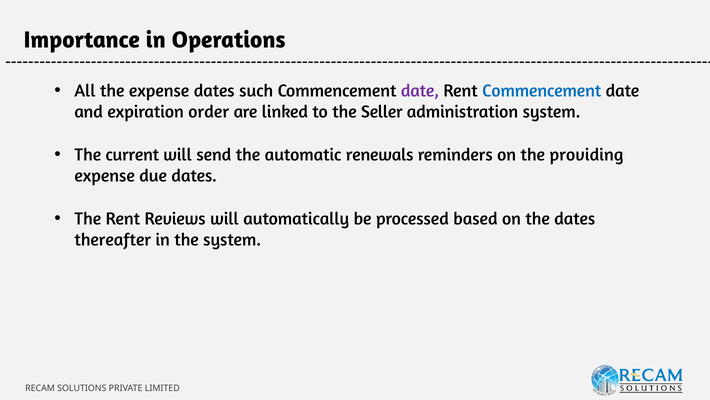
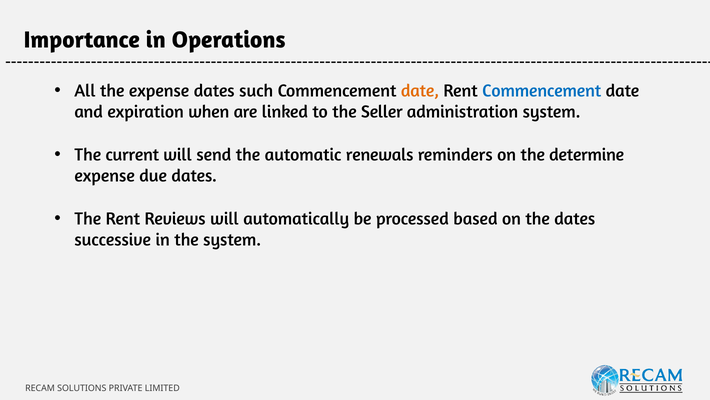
date colour: purple -> orange (420, 91)
order: order -> when (209, 112)
providing: providing -> determine (587, 154)
thereafter: thereafter -> successive (113, 240)
